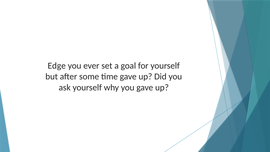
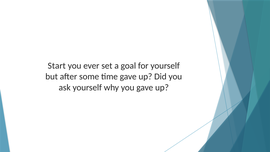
Edge: Edge -> Start (57, 66)
